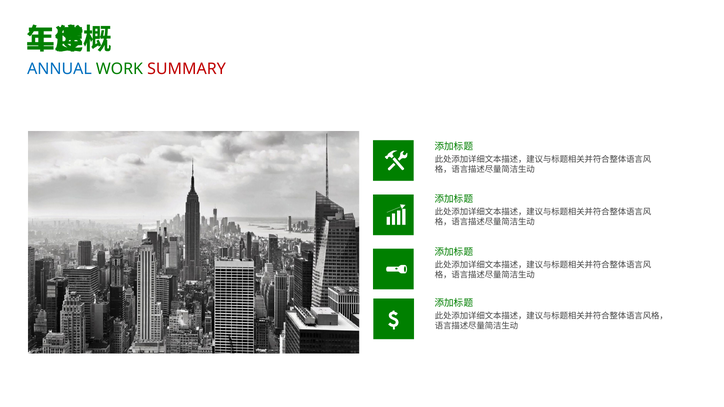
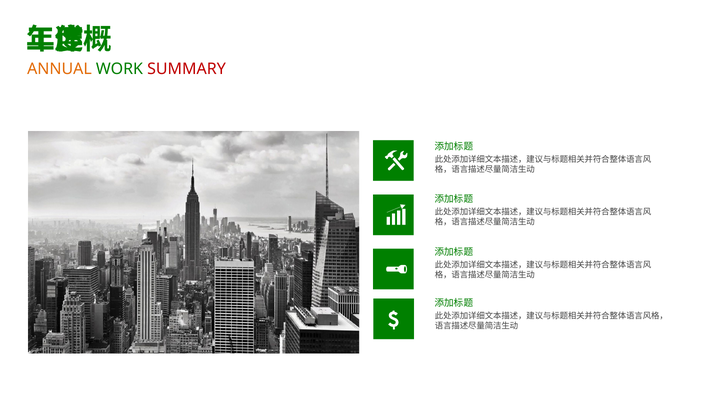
ANNUAL colour: blue -> orange (59, 69)
